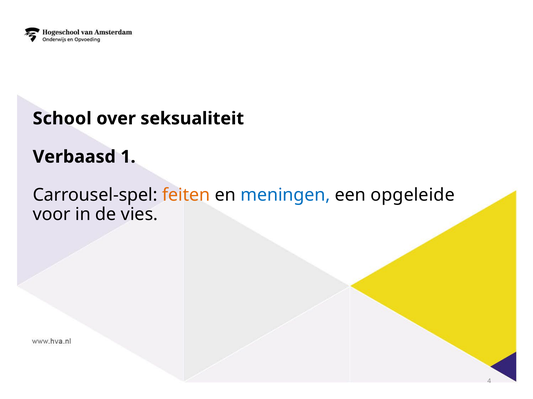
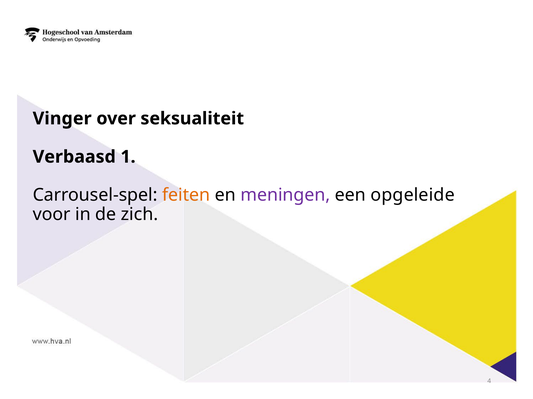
School: School -> Vinger (62, 119)
meningen colour: blue -> purple (285, 195)
vies: vies -> zich (140, 215)
